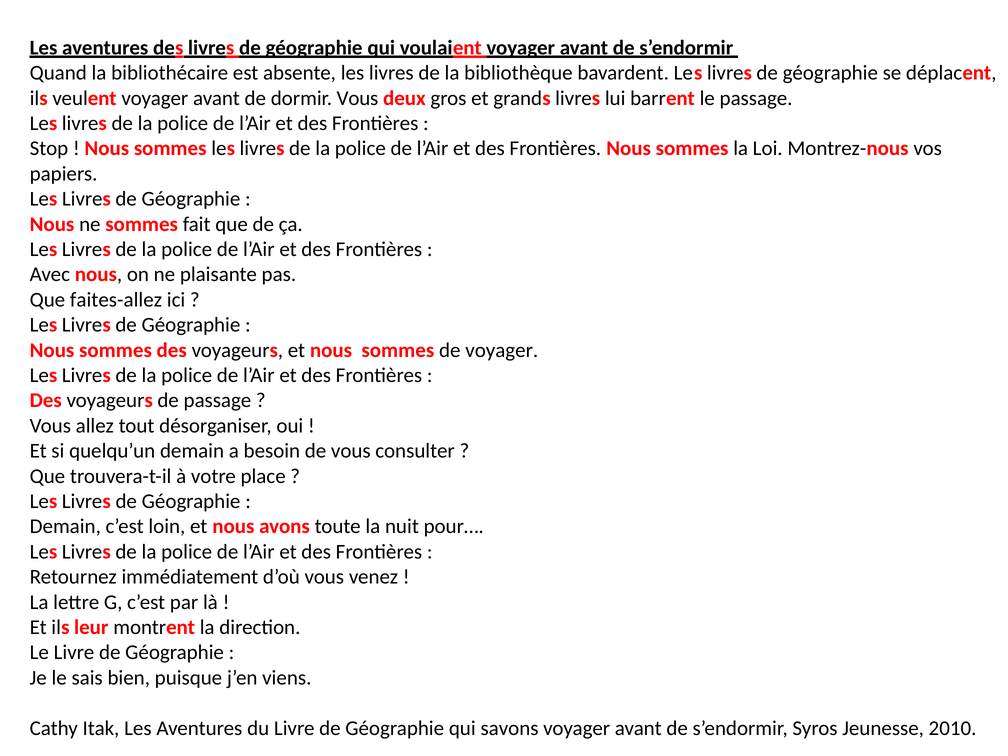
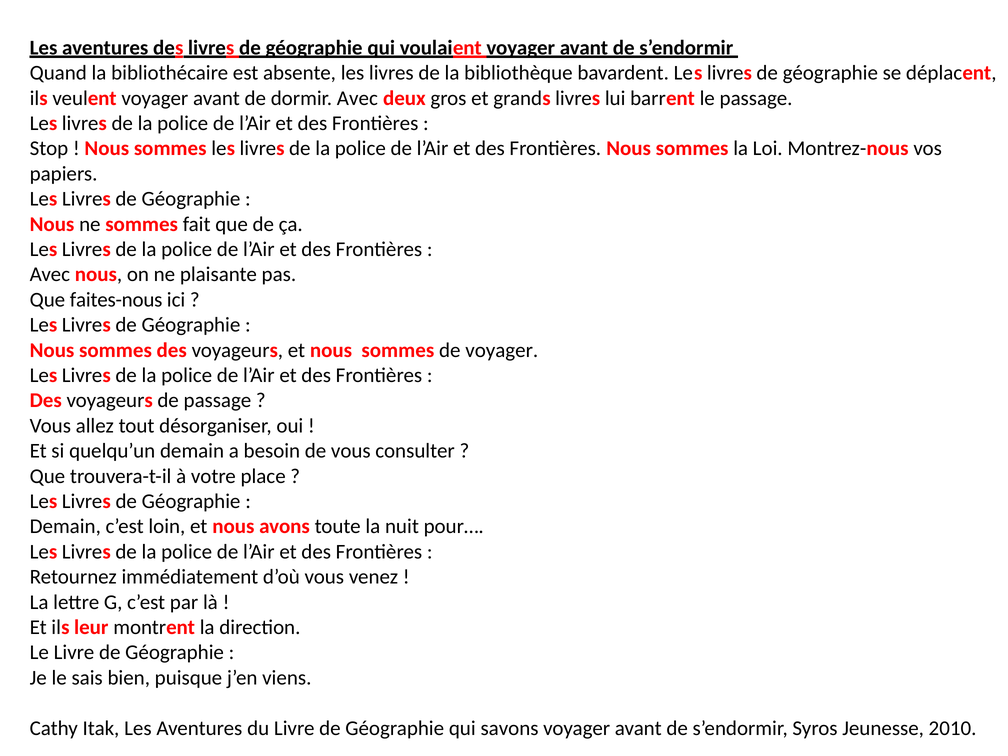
dormir Vous: Vous -> Avec (357, 98)
faites-allez: faites-allez -> faites-nous (116, 300)
